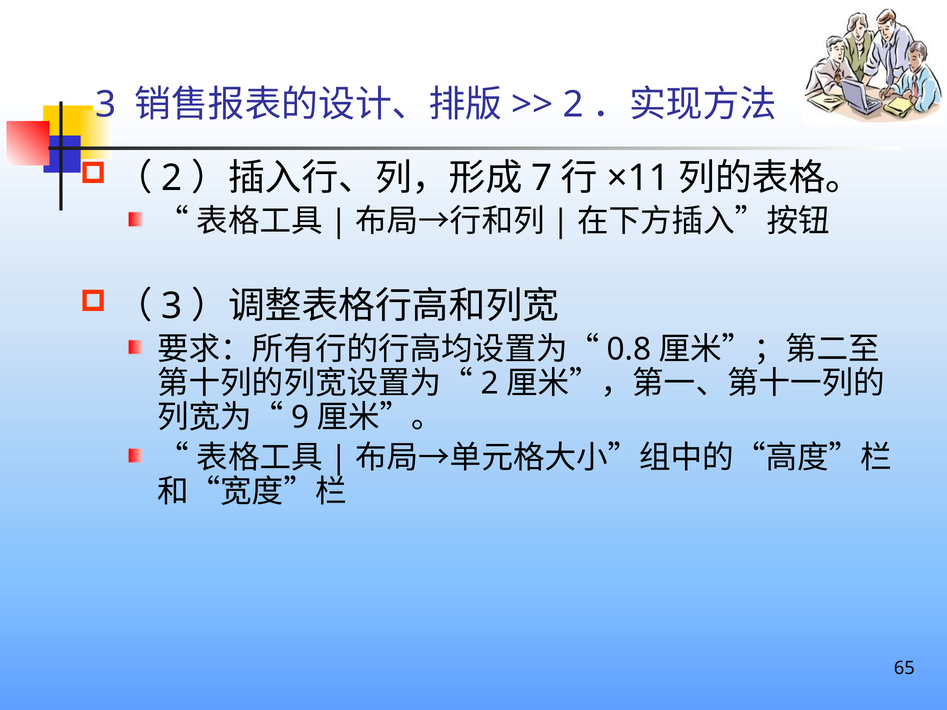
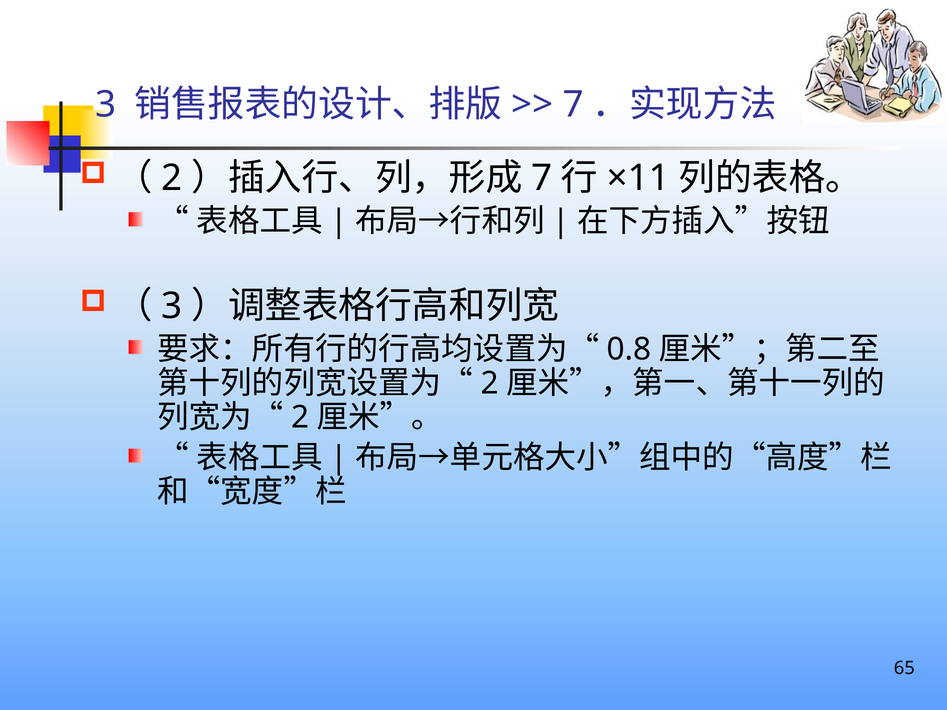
2: 2 -> 7 (573, 105)
9: 9 -> 2 (300, 418)
